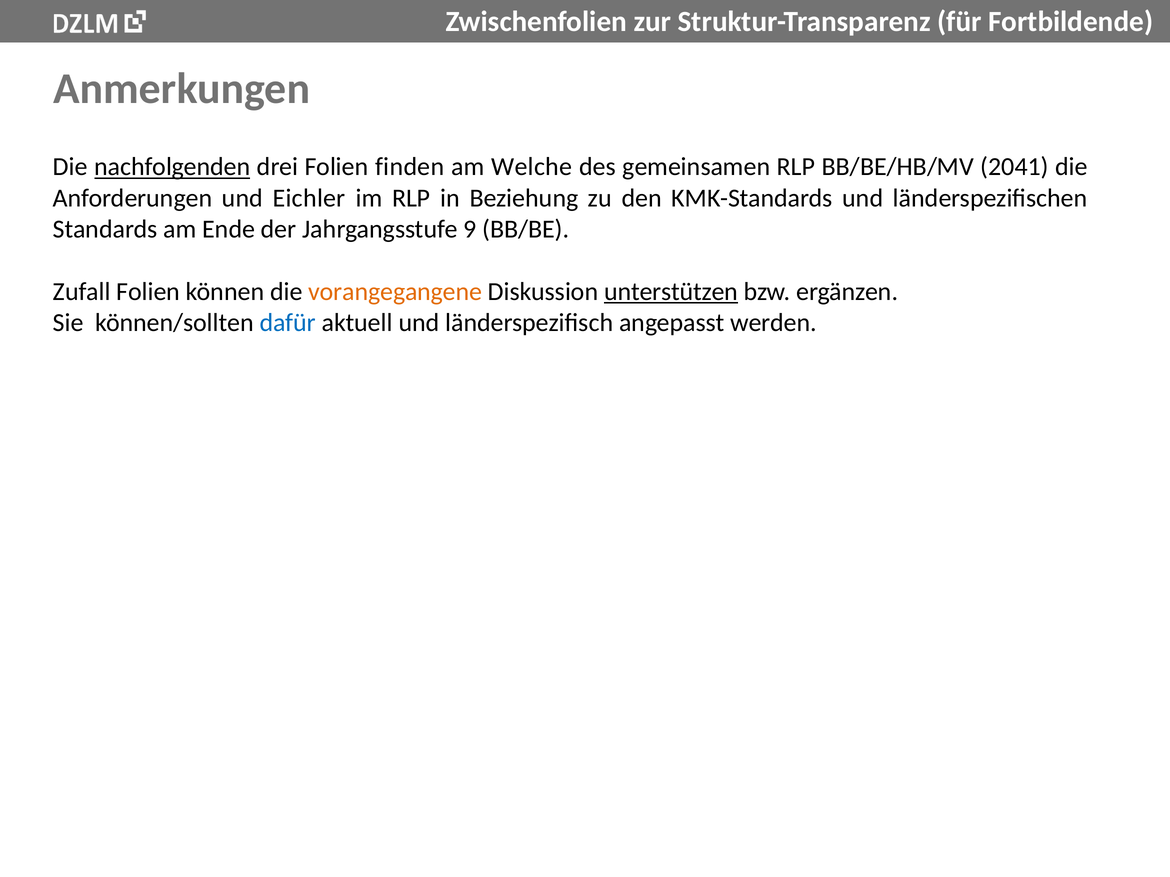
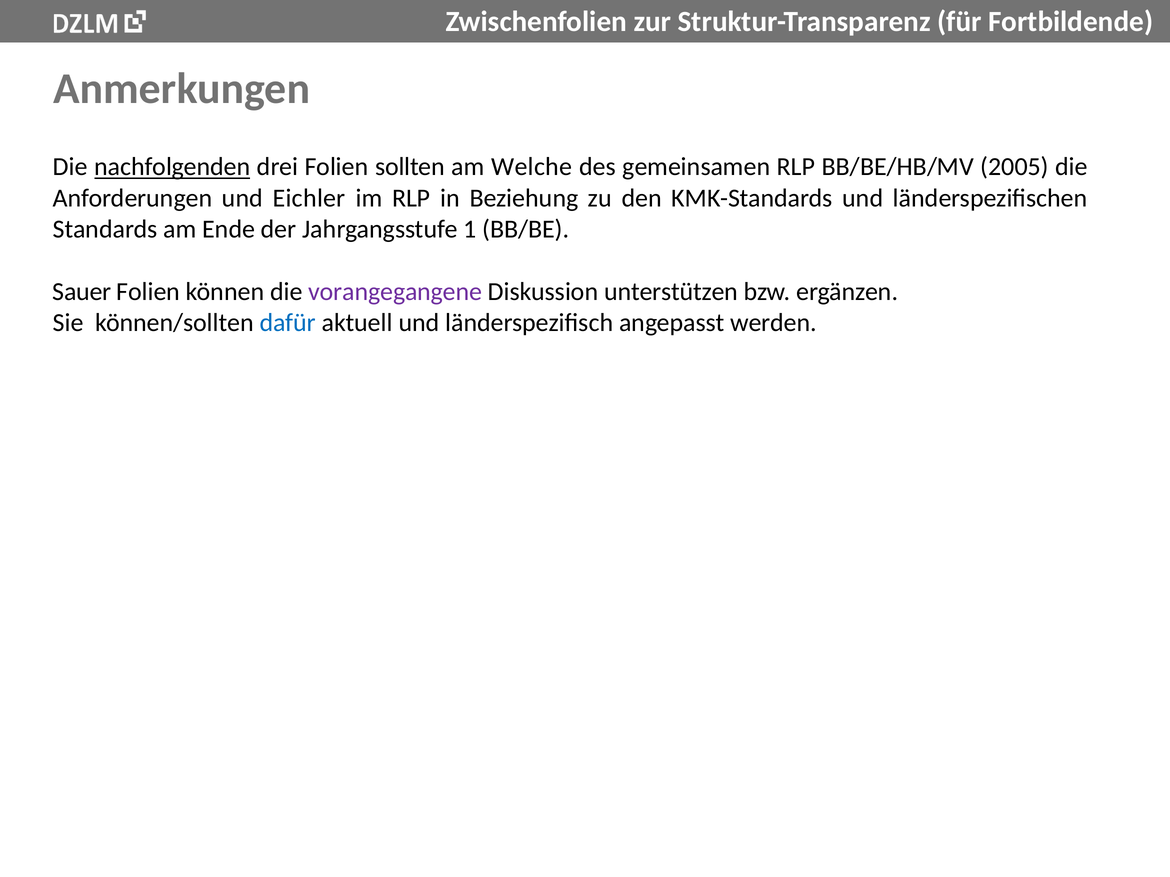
finden: finden -> sollten (410, 167)
2041: 2041 -> 2005 (1015, 167)
9: 9 -> 1 (470, 229)
Zufall: Zufall -> Sauer (82, 292)
vorangegangene colour: orange -> purple (395, 292)
unterstützen underline: present -> none (671, 292)
